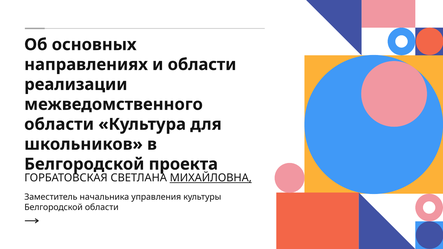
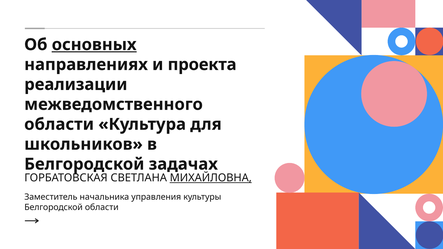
основных underline: none -> present (94, 45)
и области: области -> проекта (202, 65)
проекта: проекта -> задачах (183, 164)
